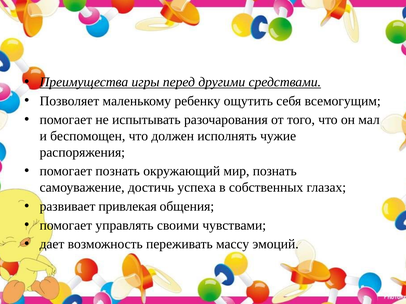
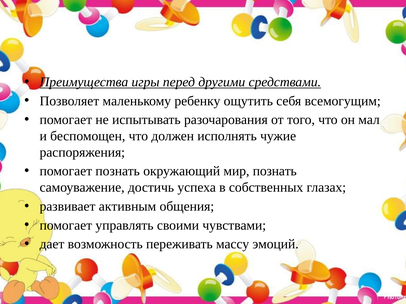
привлекая: привлекая -> активным (127, 207)
